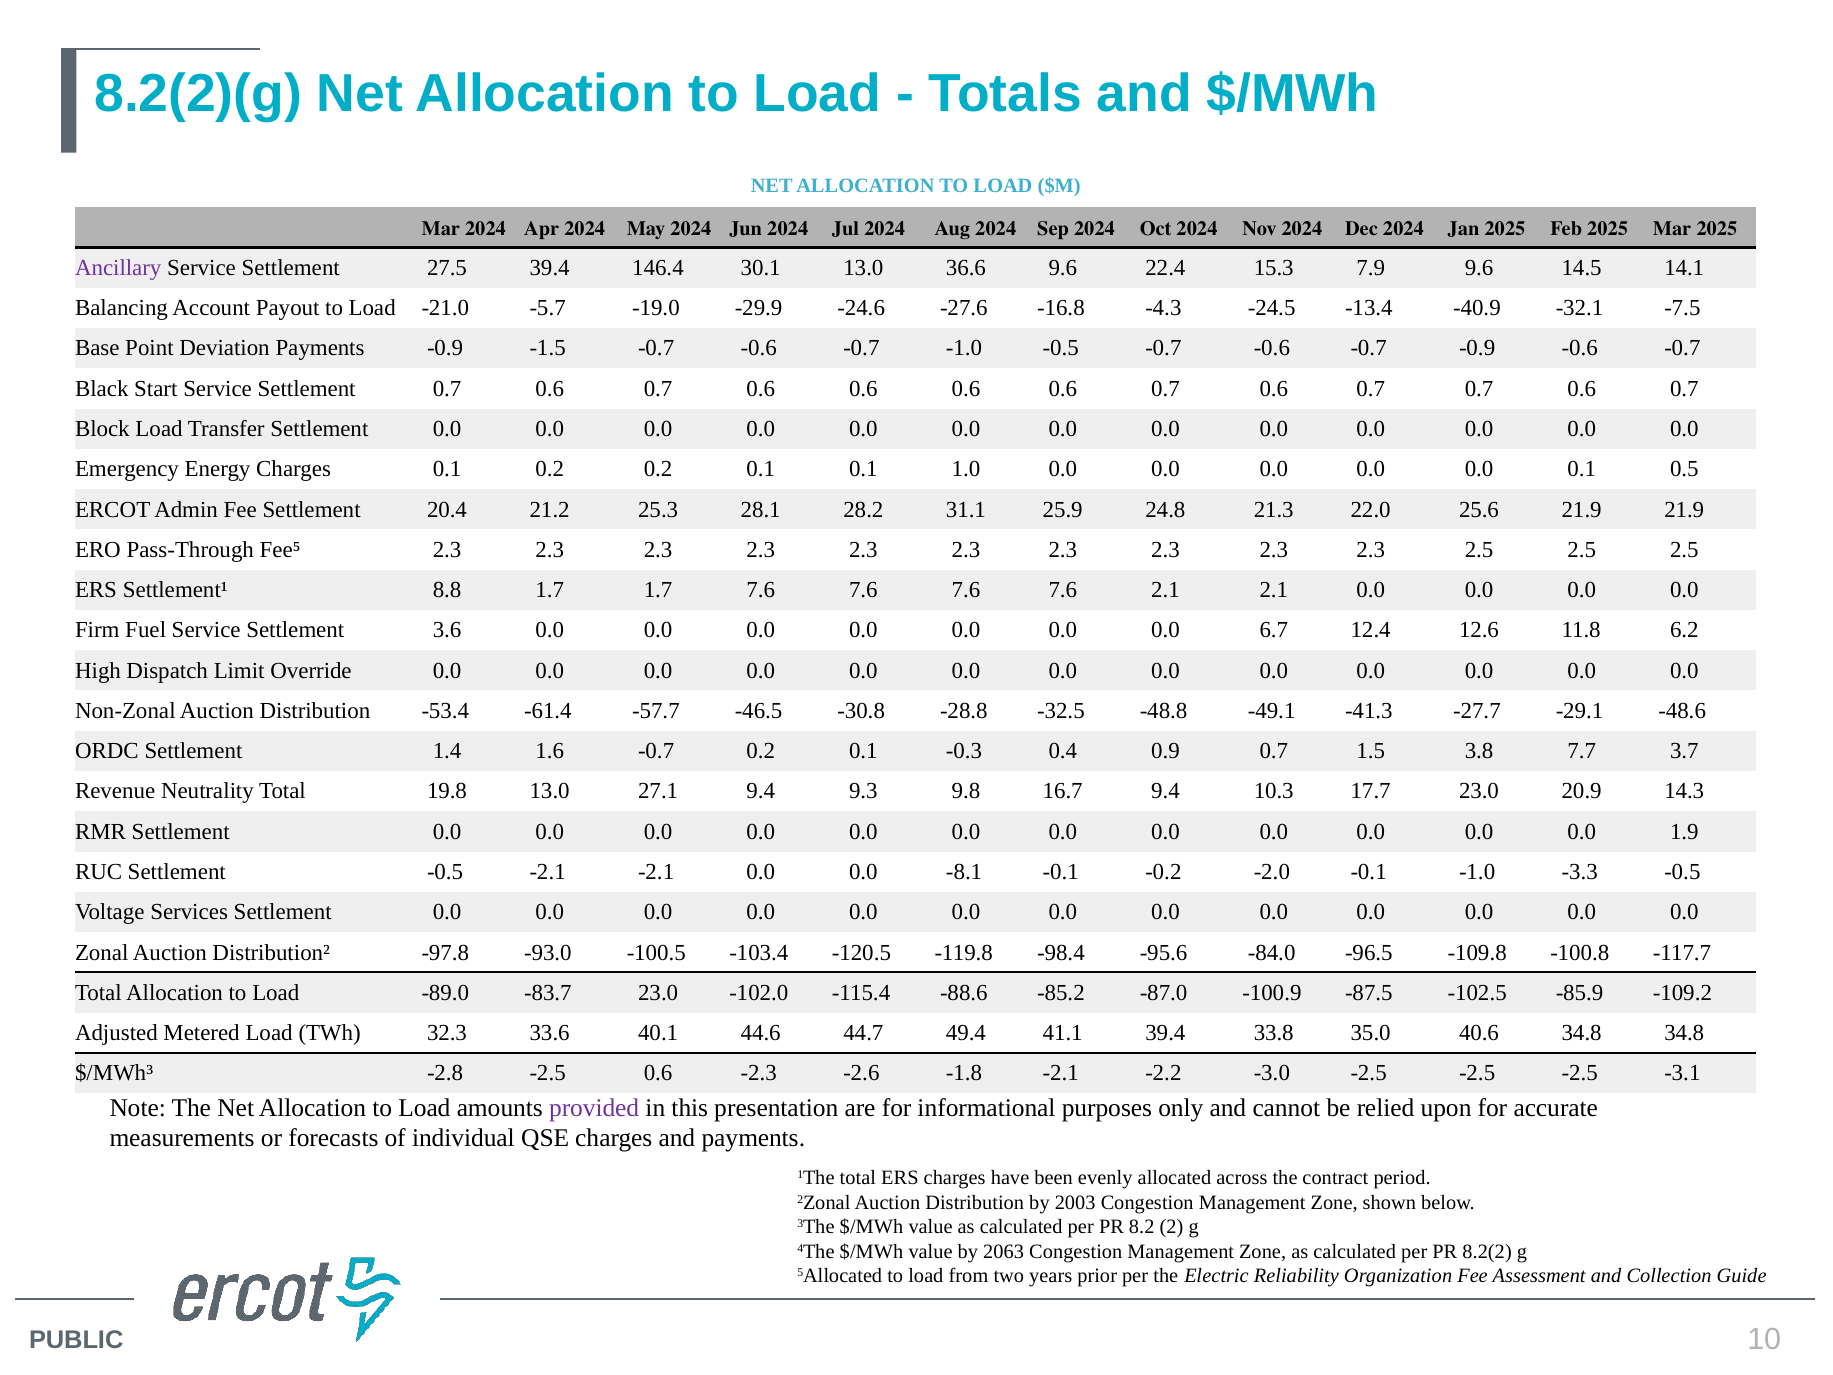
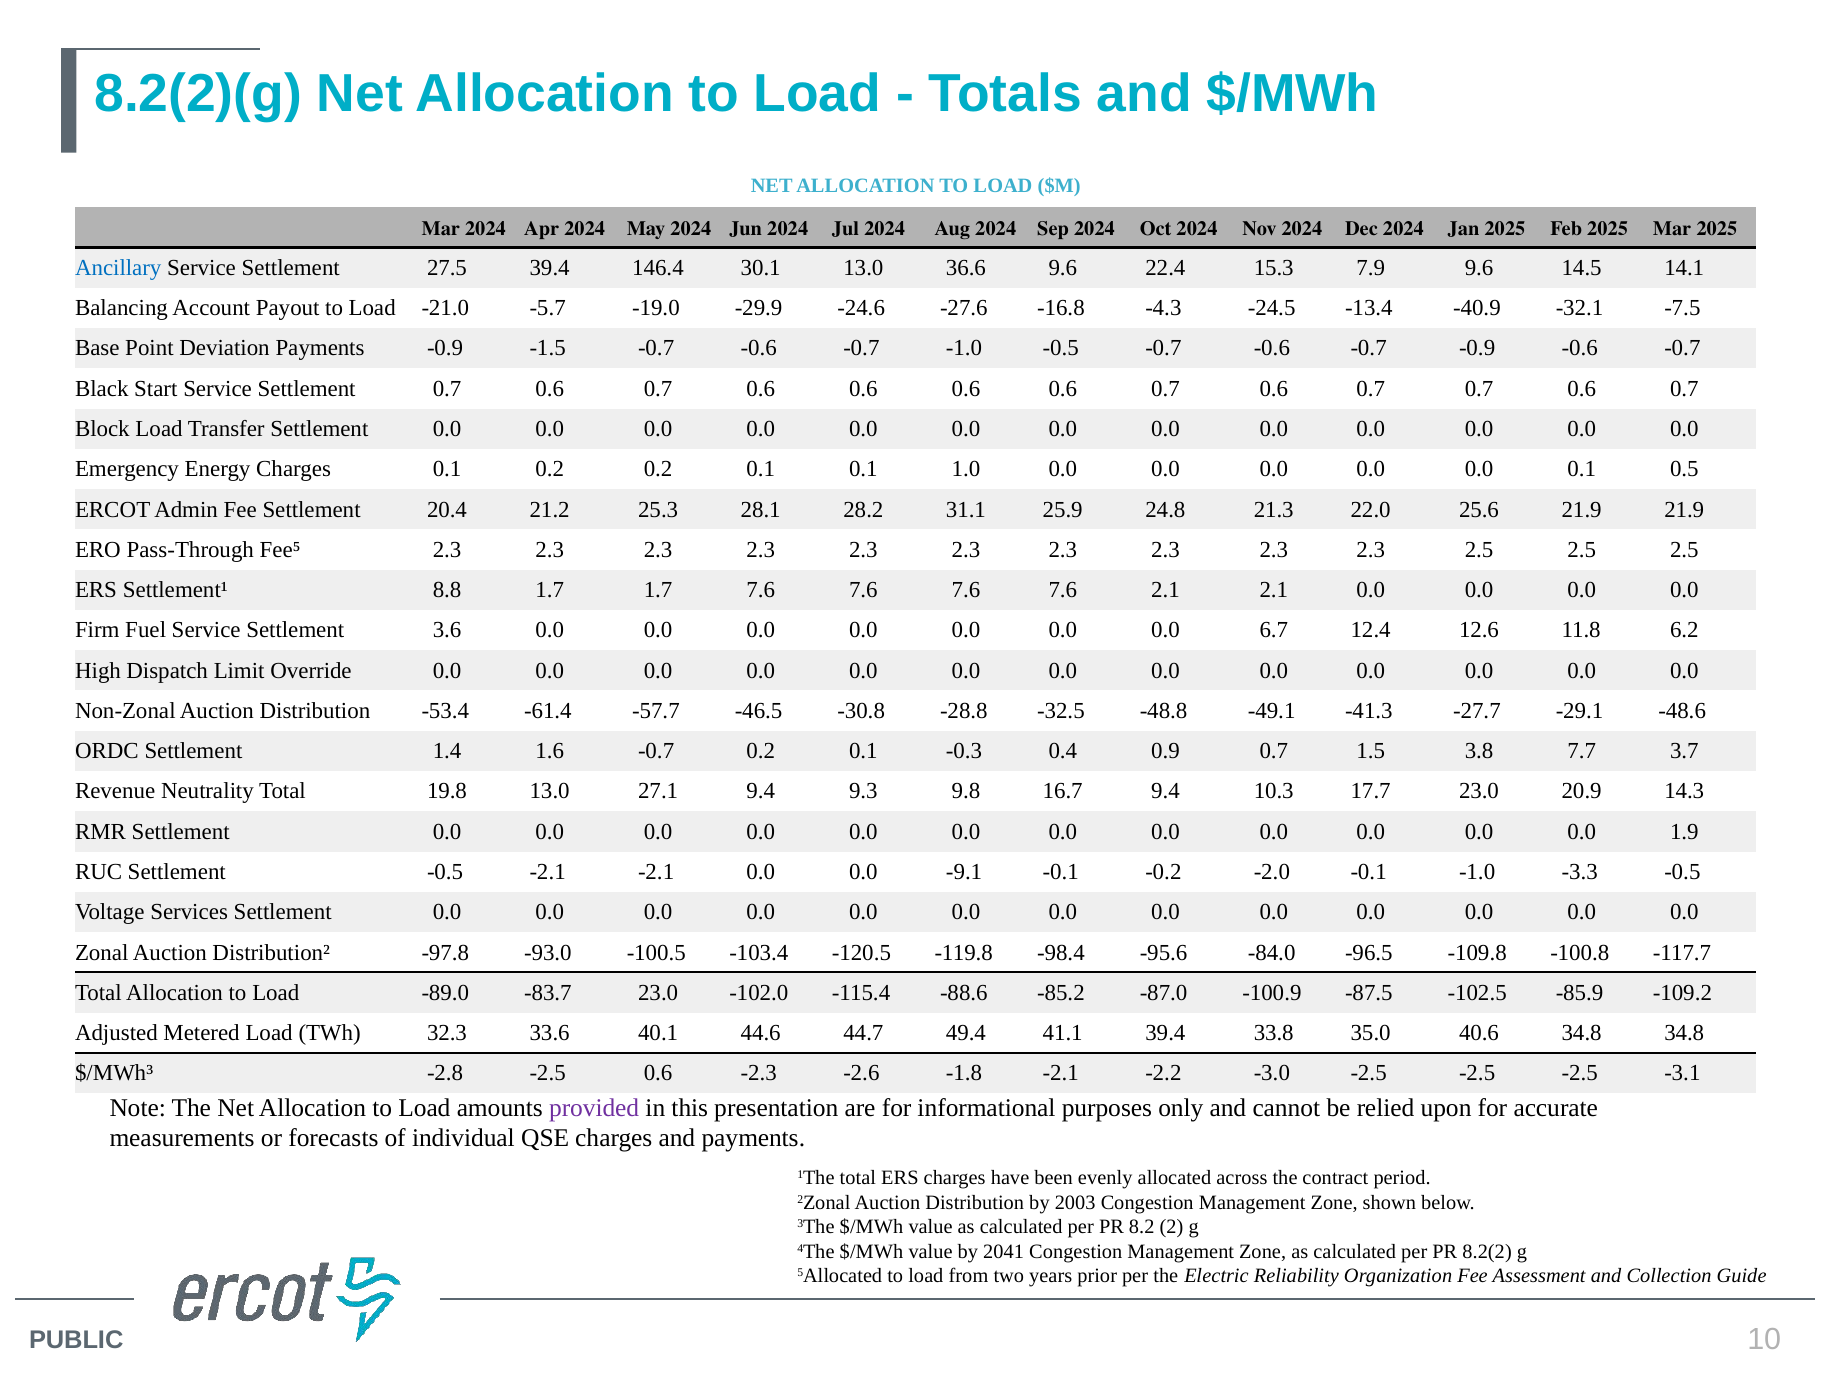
Ancillary colour: purple -> blue (118, 268)
-8.1: -8.1 -> -9.1 (964, 872)
2063: 2063 -> 2041 (1004, 1251)
